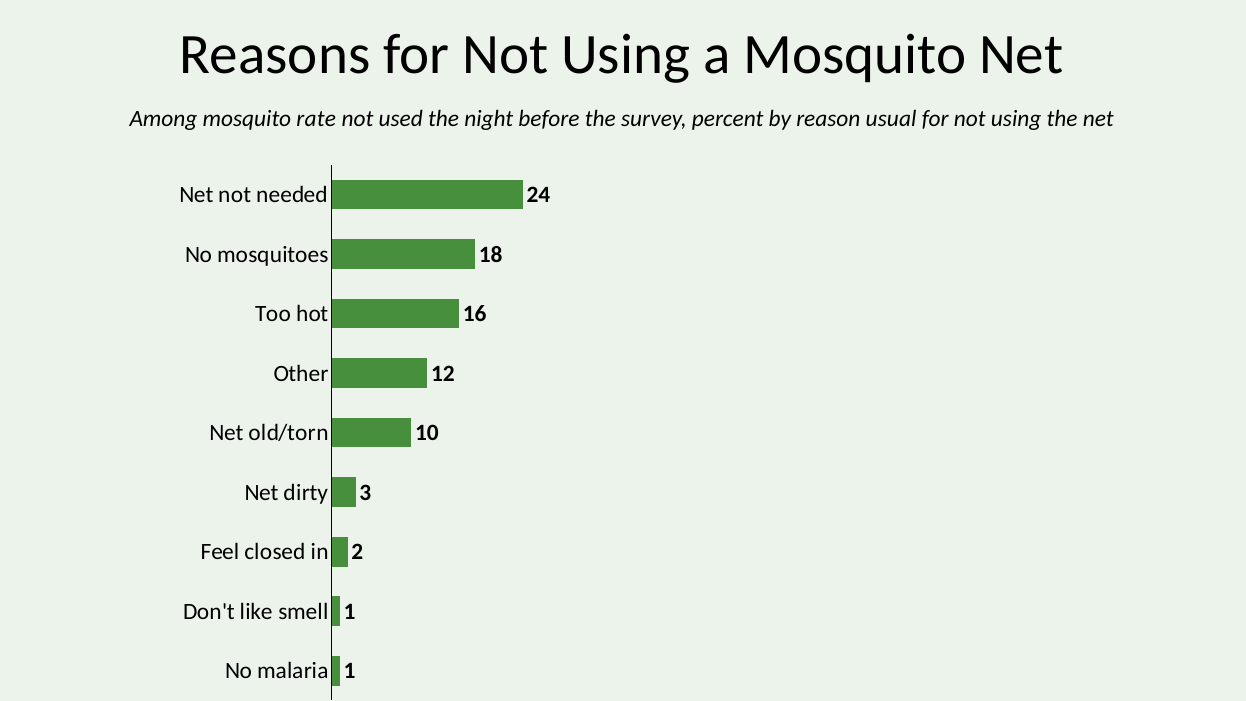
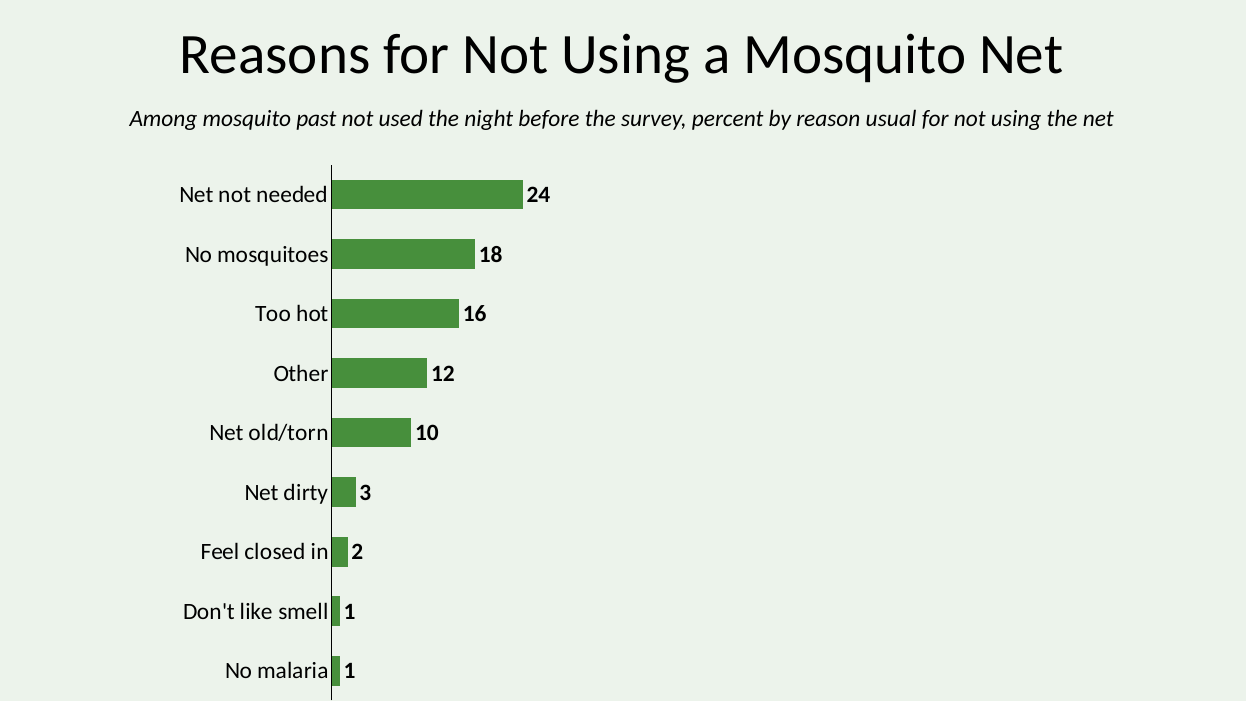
rate: rate -> past (316, 118)
